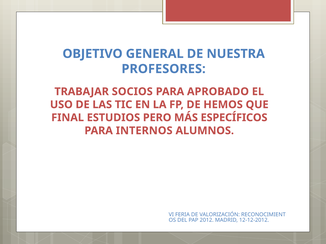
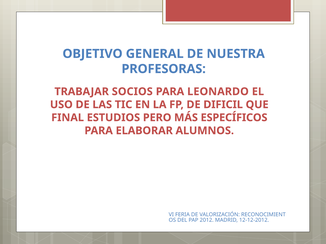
PROFESORES: PROFESORES -> PROFESORAS (164, 69)
APROBADO: APROBADO -> LEONARDO (218, 92)
HEMOS: HEMOS -> DIFICIL (223, 105)
INTERNOS: INTERNOS -> ELABORAR (144, 131)
